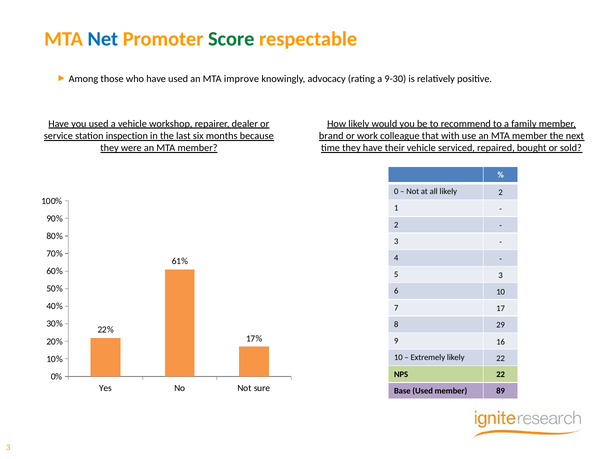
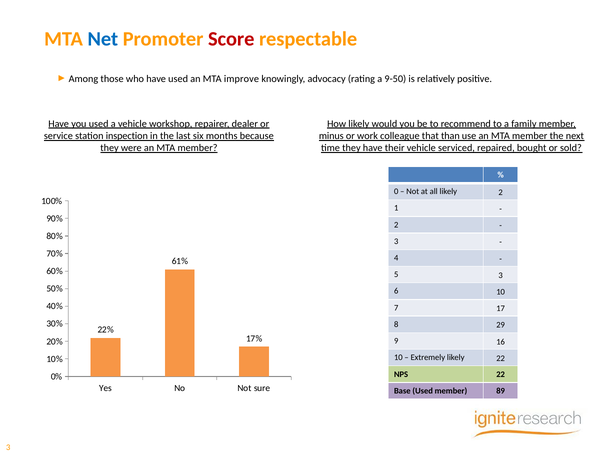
Score colour: green -> red (231, 39)
9-30: 9-30 -> 9-50 (395, 79)
brand: brand -> minus (331, 136)
with: with -> than (450, 136)
